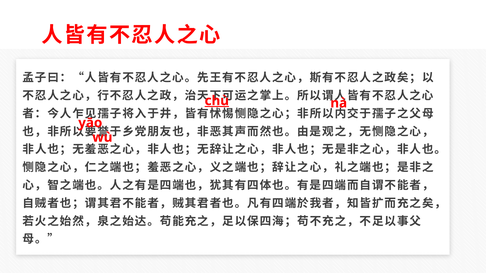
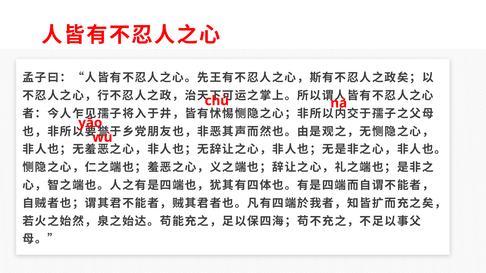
chù underline: present -> none (217, 101)
